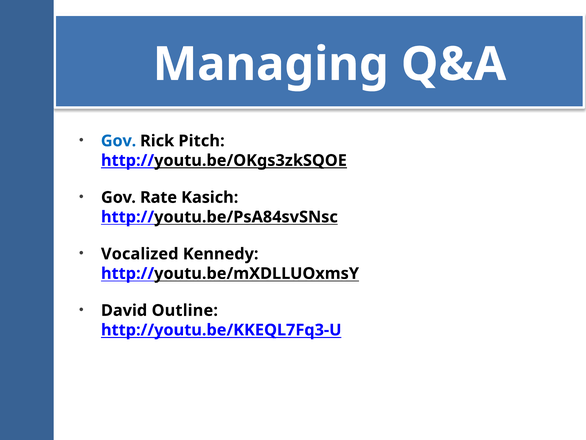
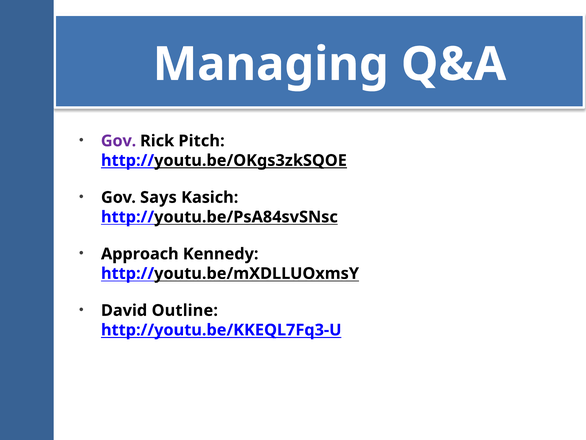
Gov colour: blue -> purple (119, 141)
Rate: Rate -> Says (158, 197)
Vocalized: Vocalized -> Approach (140, 254)
